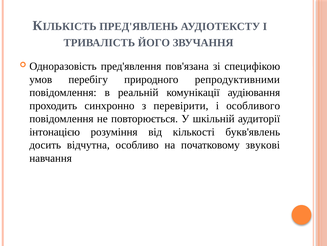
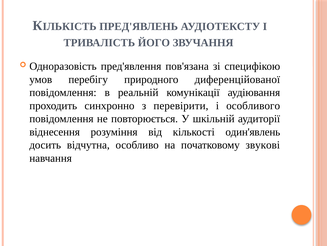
репродуктивними: репродуктивними -> диференційованої (237, 79)
інтонацією: інтонацією -> віднесення (55, 132)
букв'явлень: букв'явлень -> один'явлень (253, 132)
